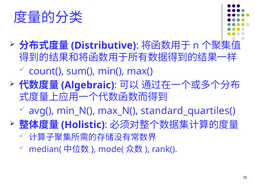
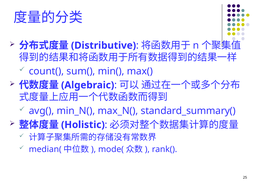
standard_quartiles(: standard_quartiles( -> standard_summary( (188, 111)
